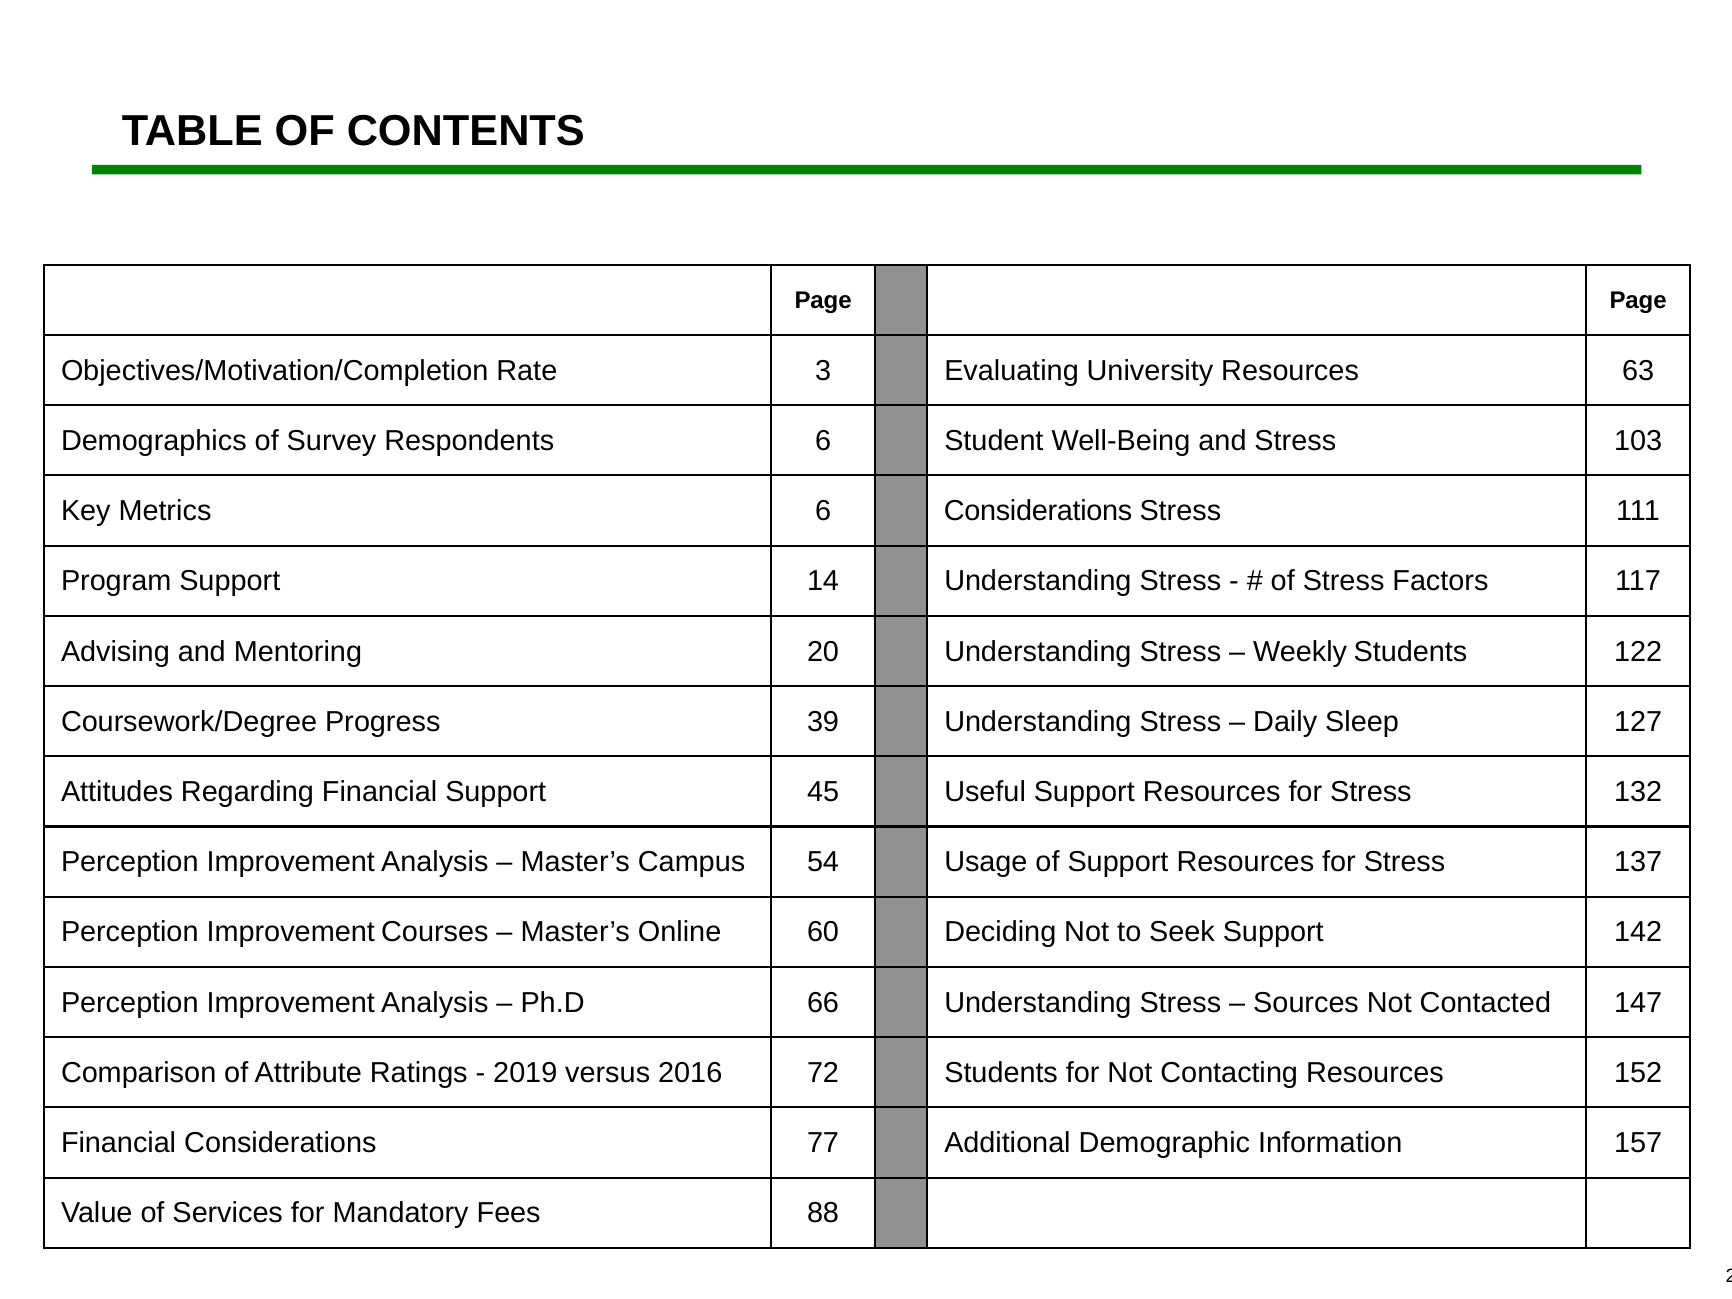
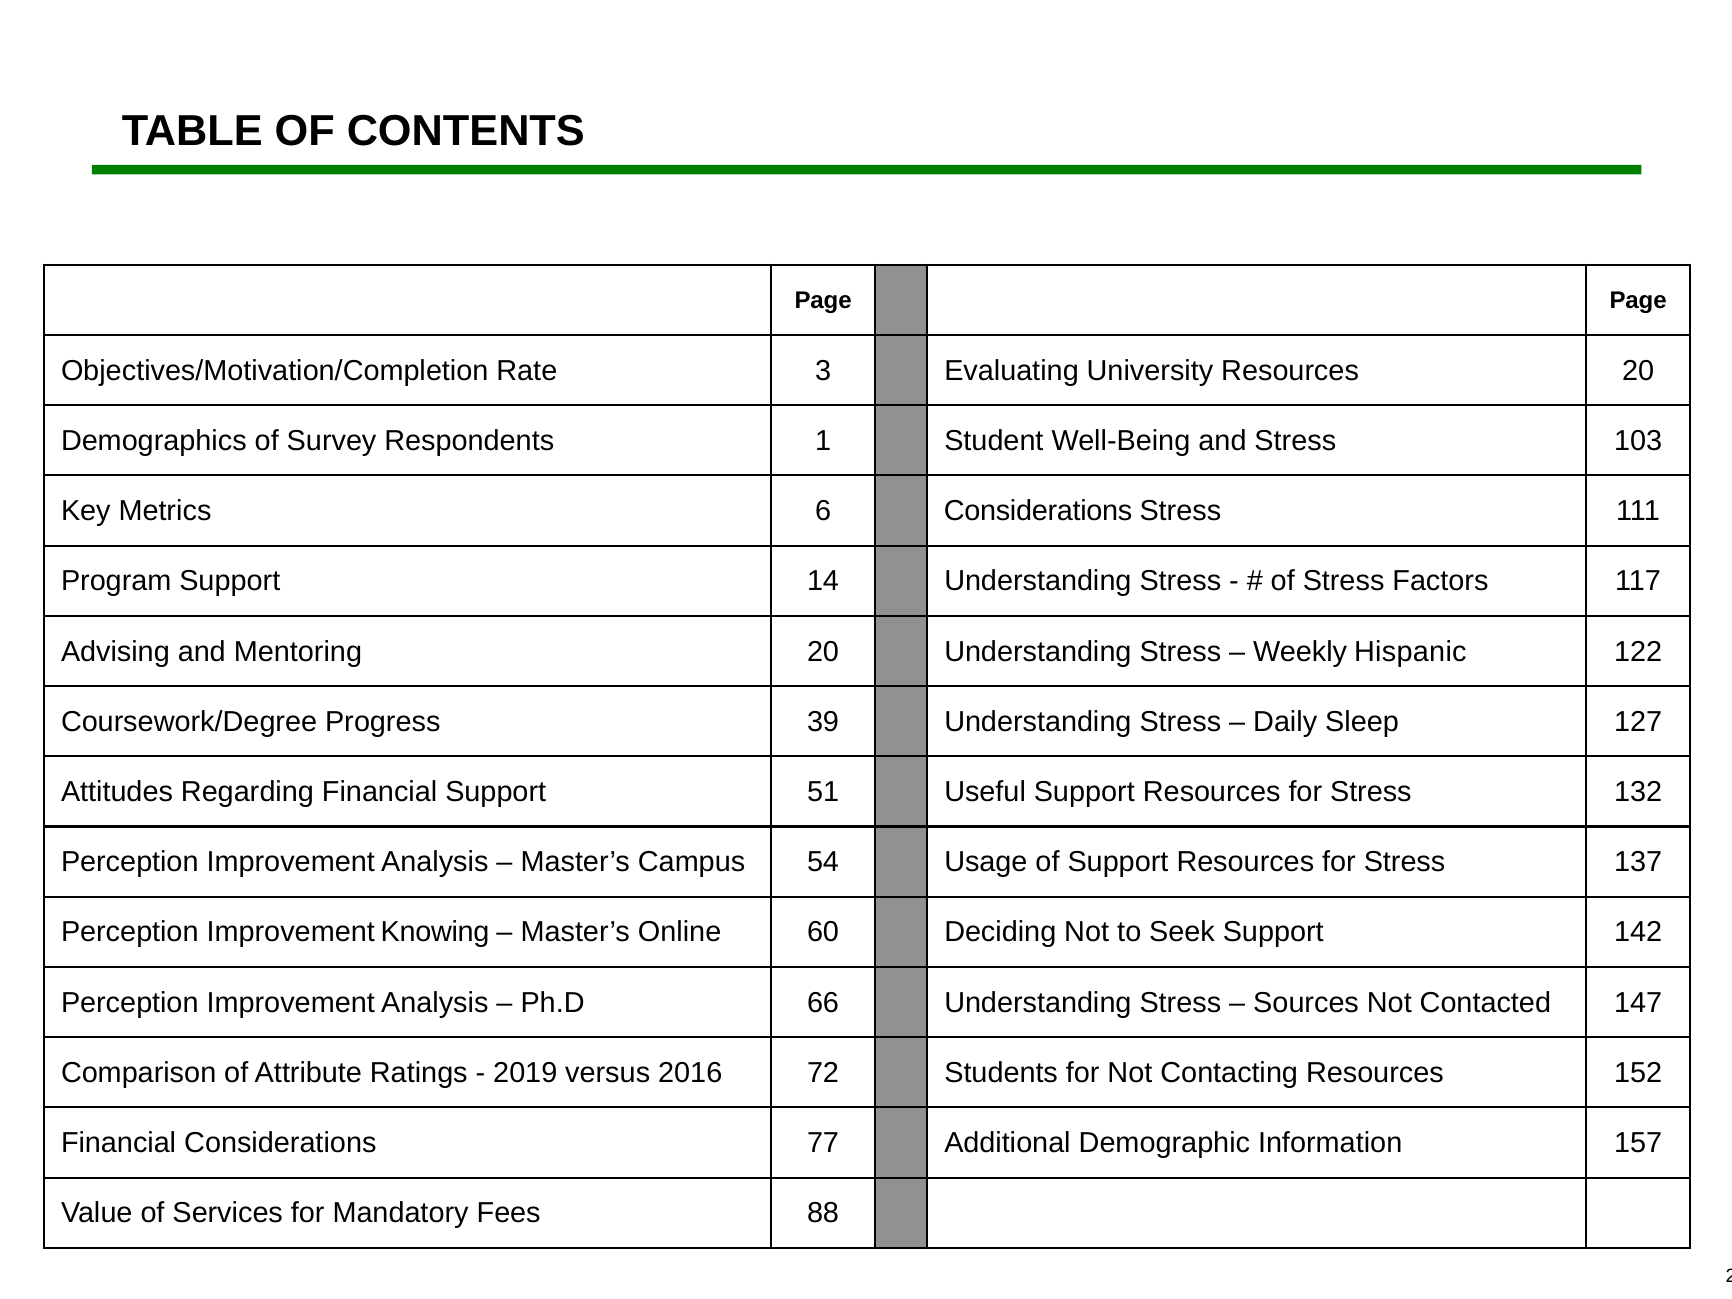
Resources 63: 63 -> 20 (1638, 371)
Respondents 6: 6 -> 1 (823, 441)
Weekly Students: Students -> Hispanic (1410, 652)
45: 45 -> 51 (823, 792)
Courses: Courses -> Knowing (435, 932)
